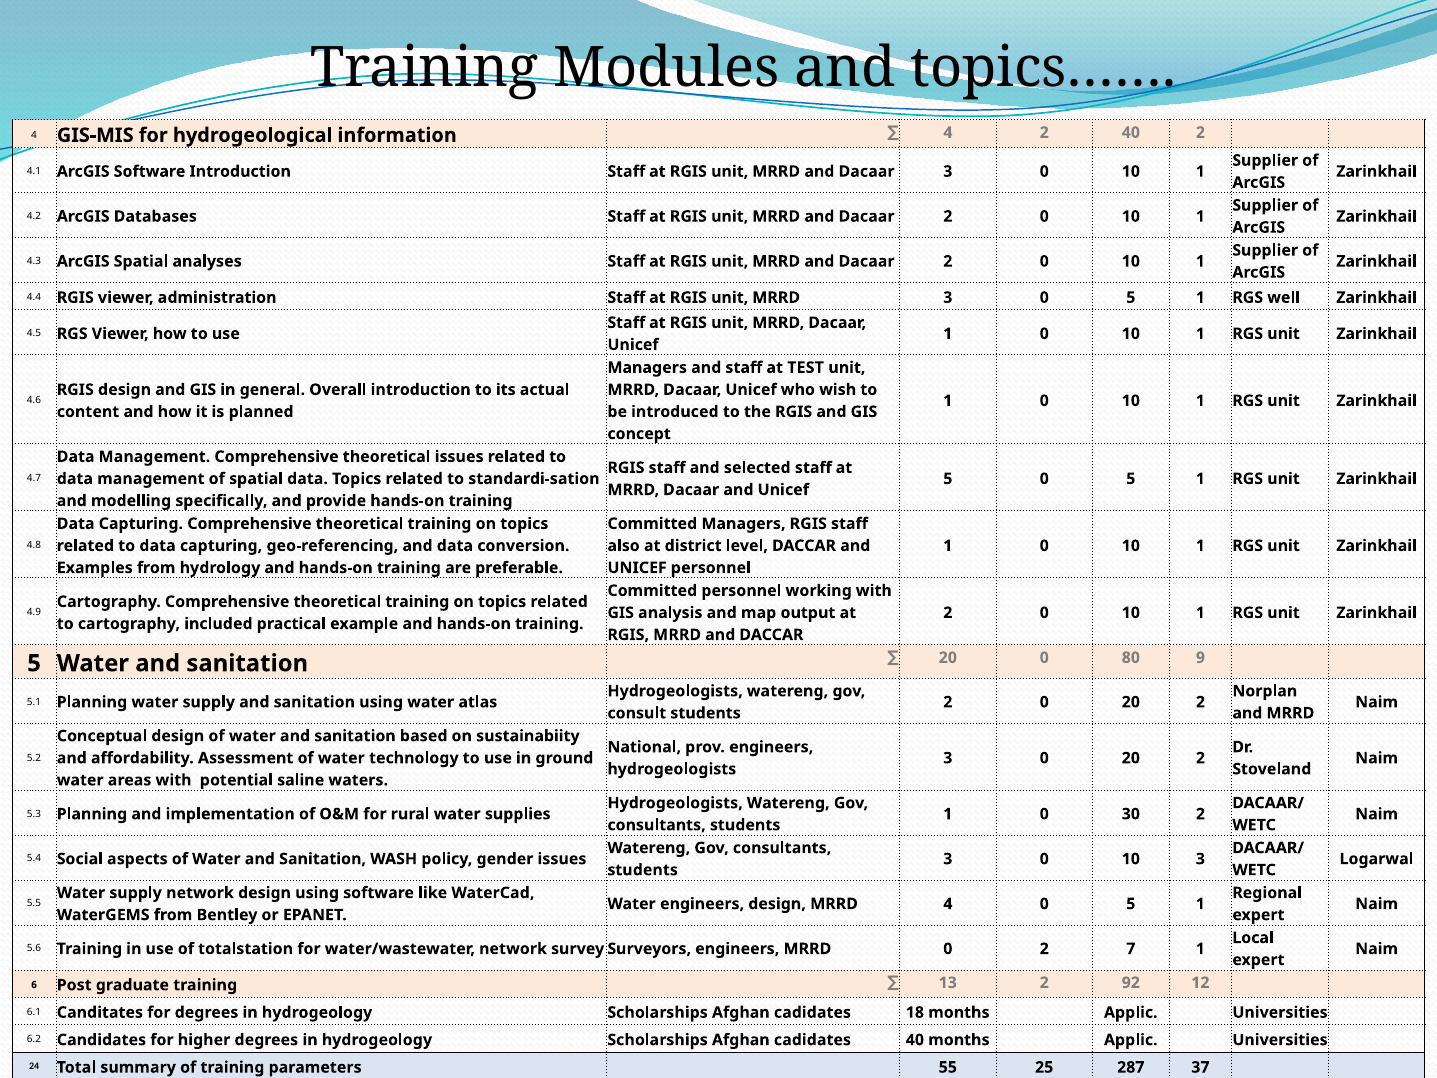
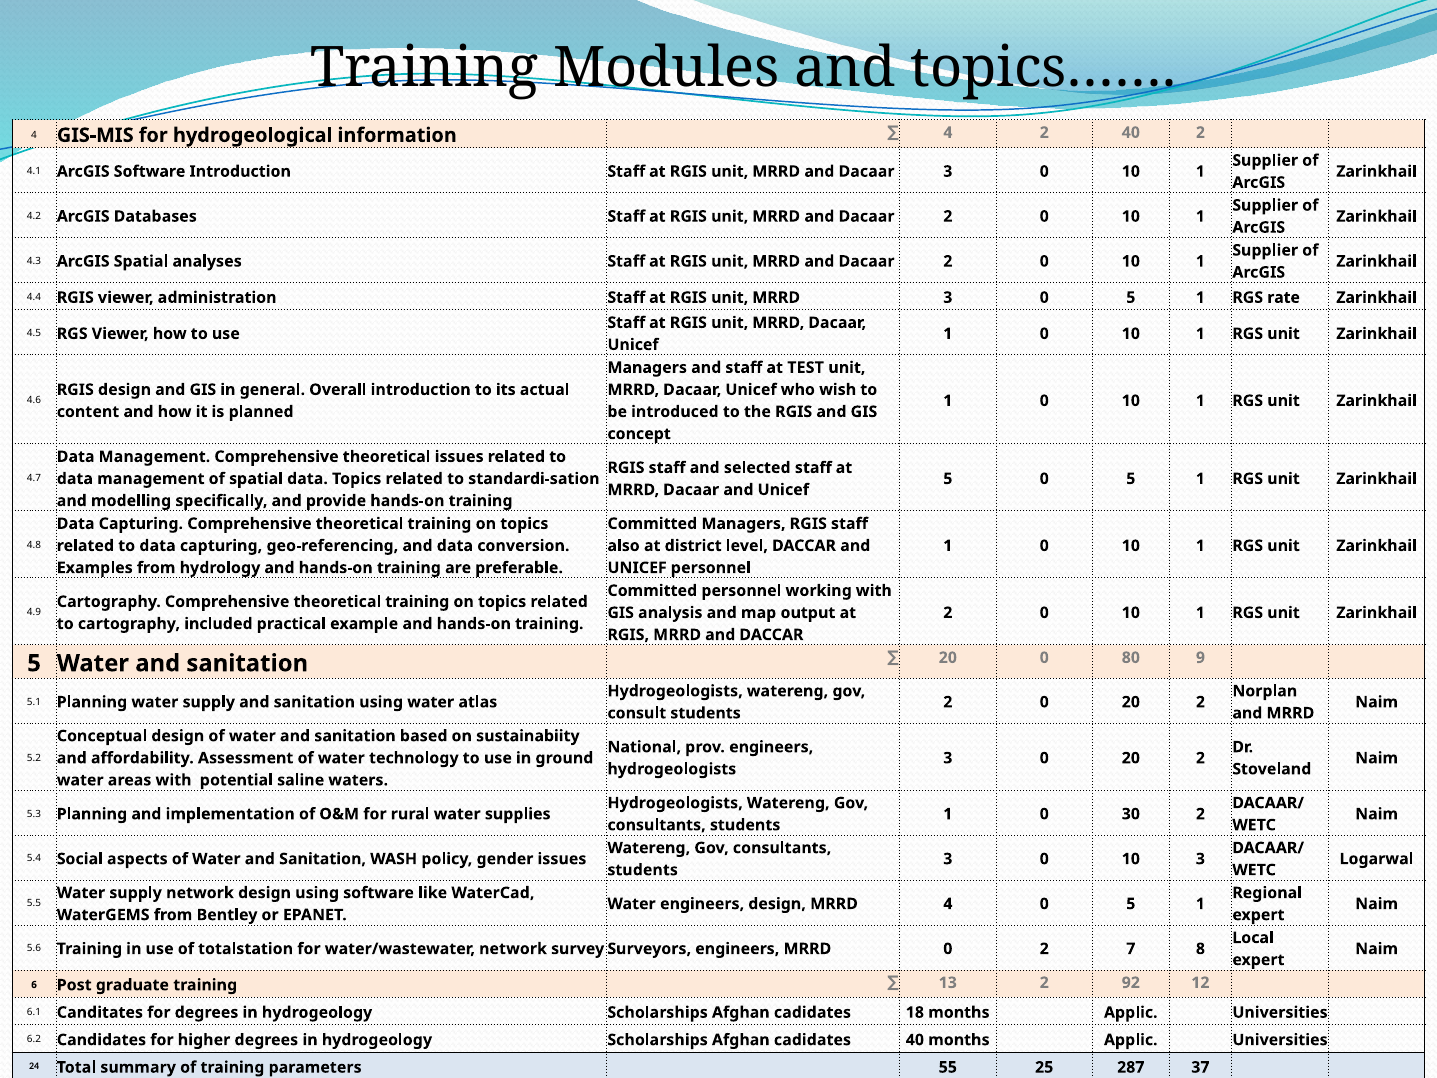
well: well -> rate (1284, 297)
7 1: 1 -> 8 (1200, 949)
